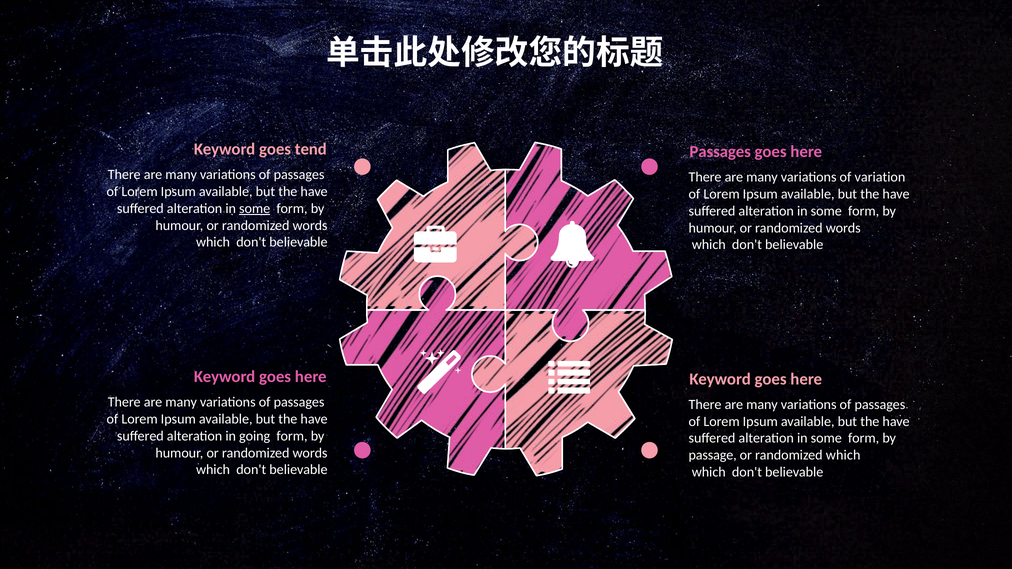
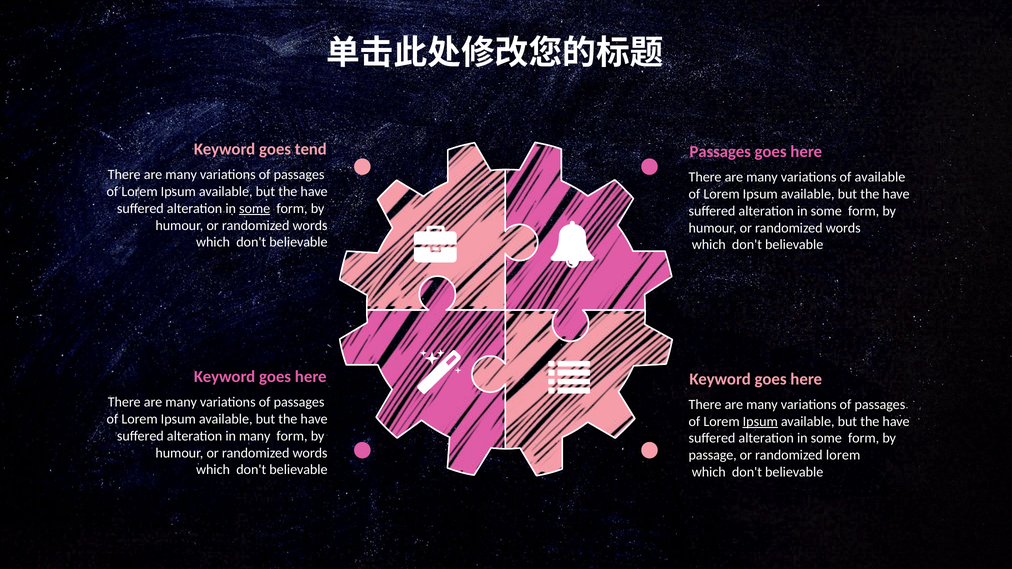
of variation: variation -> available (880, 177)
Ipsum underline: none -> present (760, 421)
in going: going -> many (255, 436)
randomized which: which -> lorem (843, 455)
